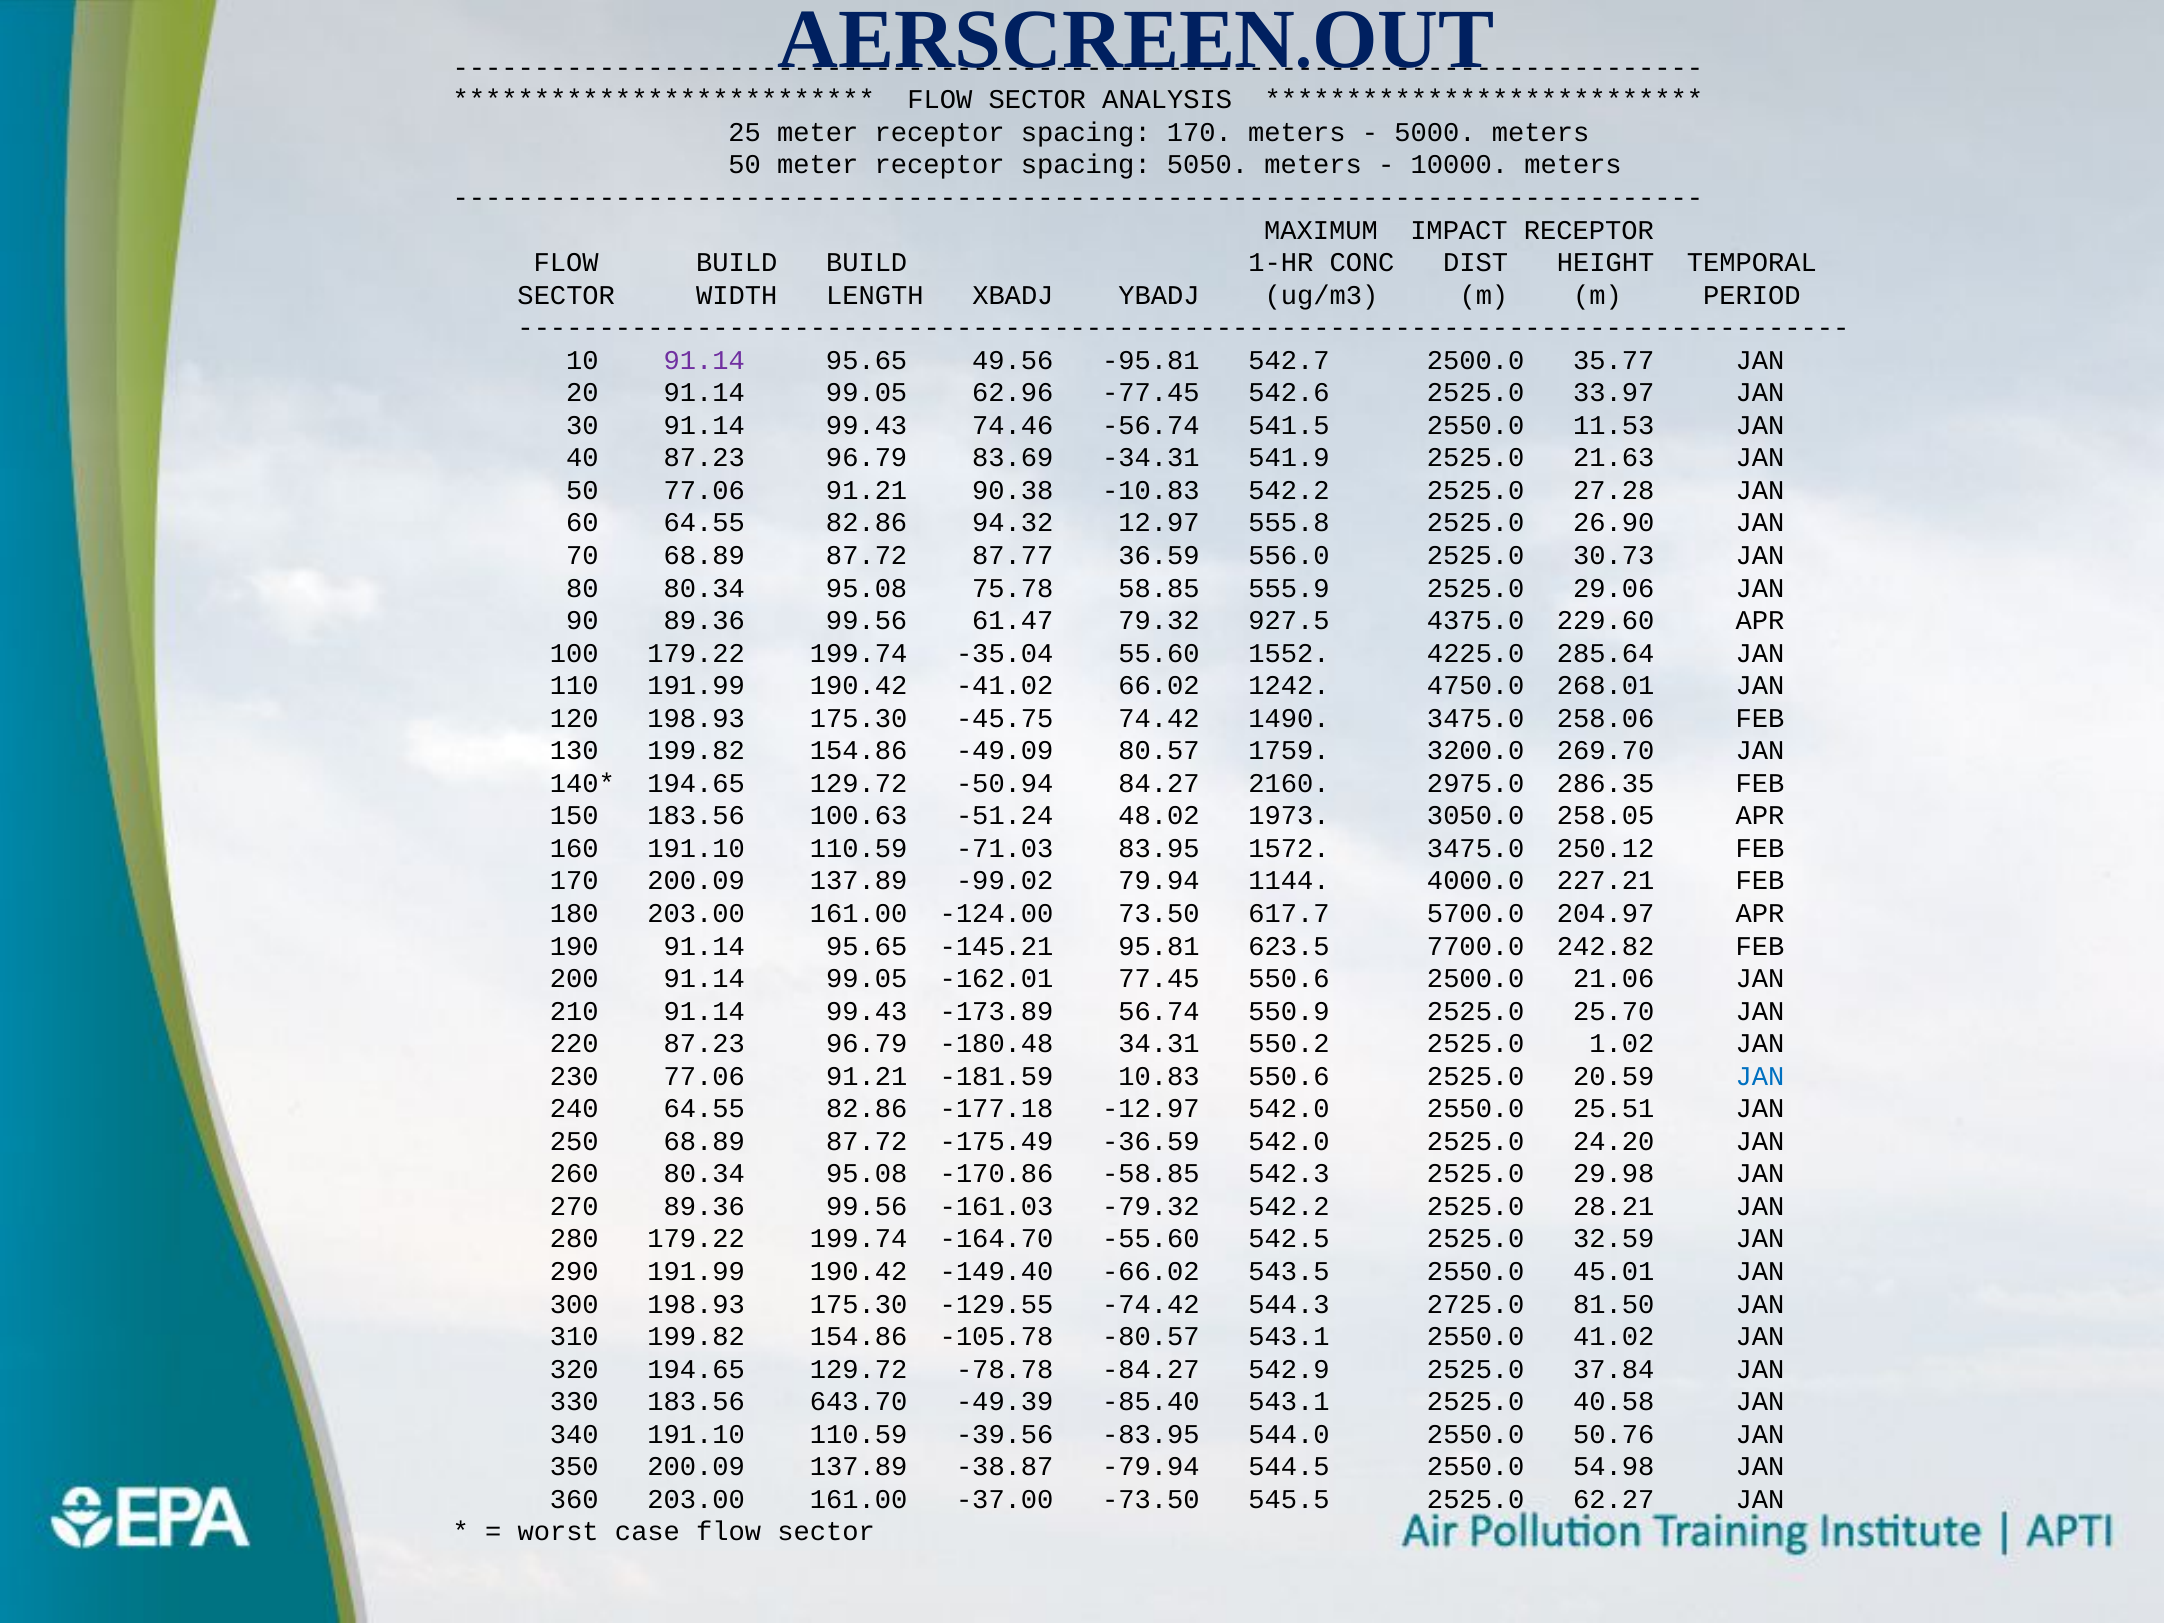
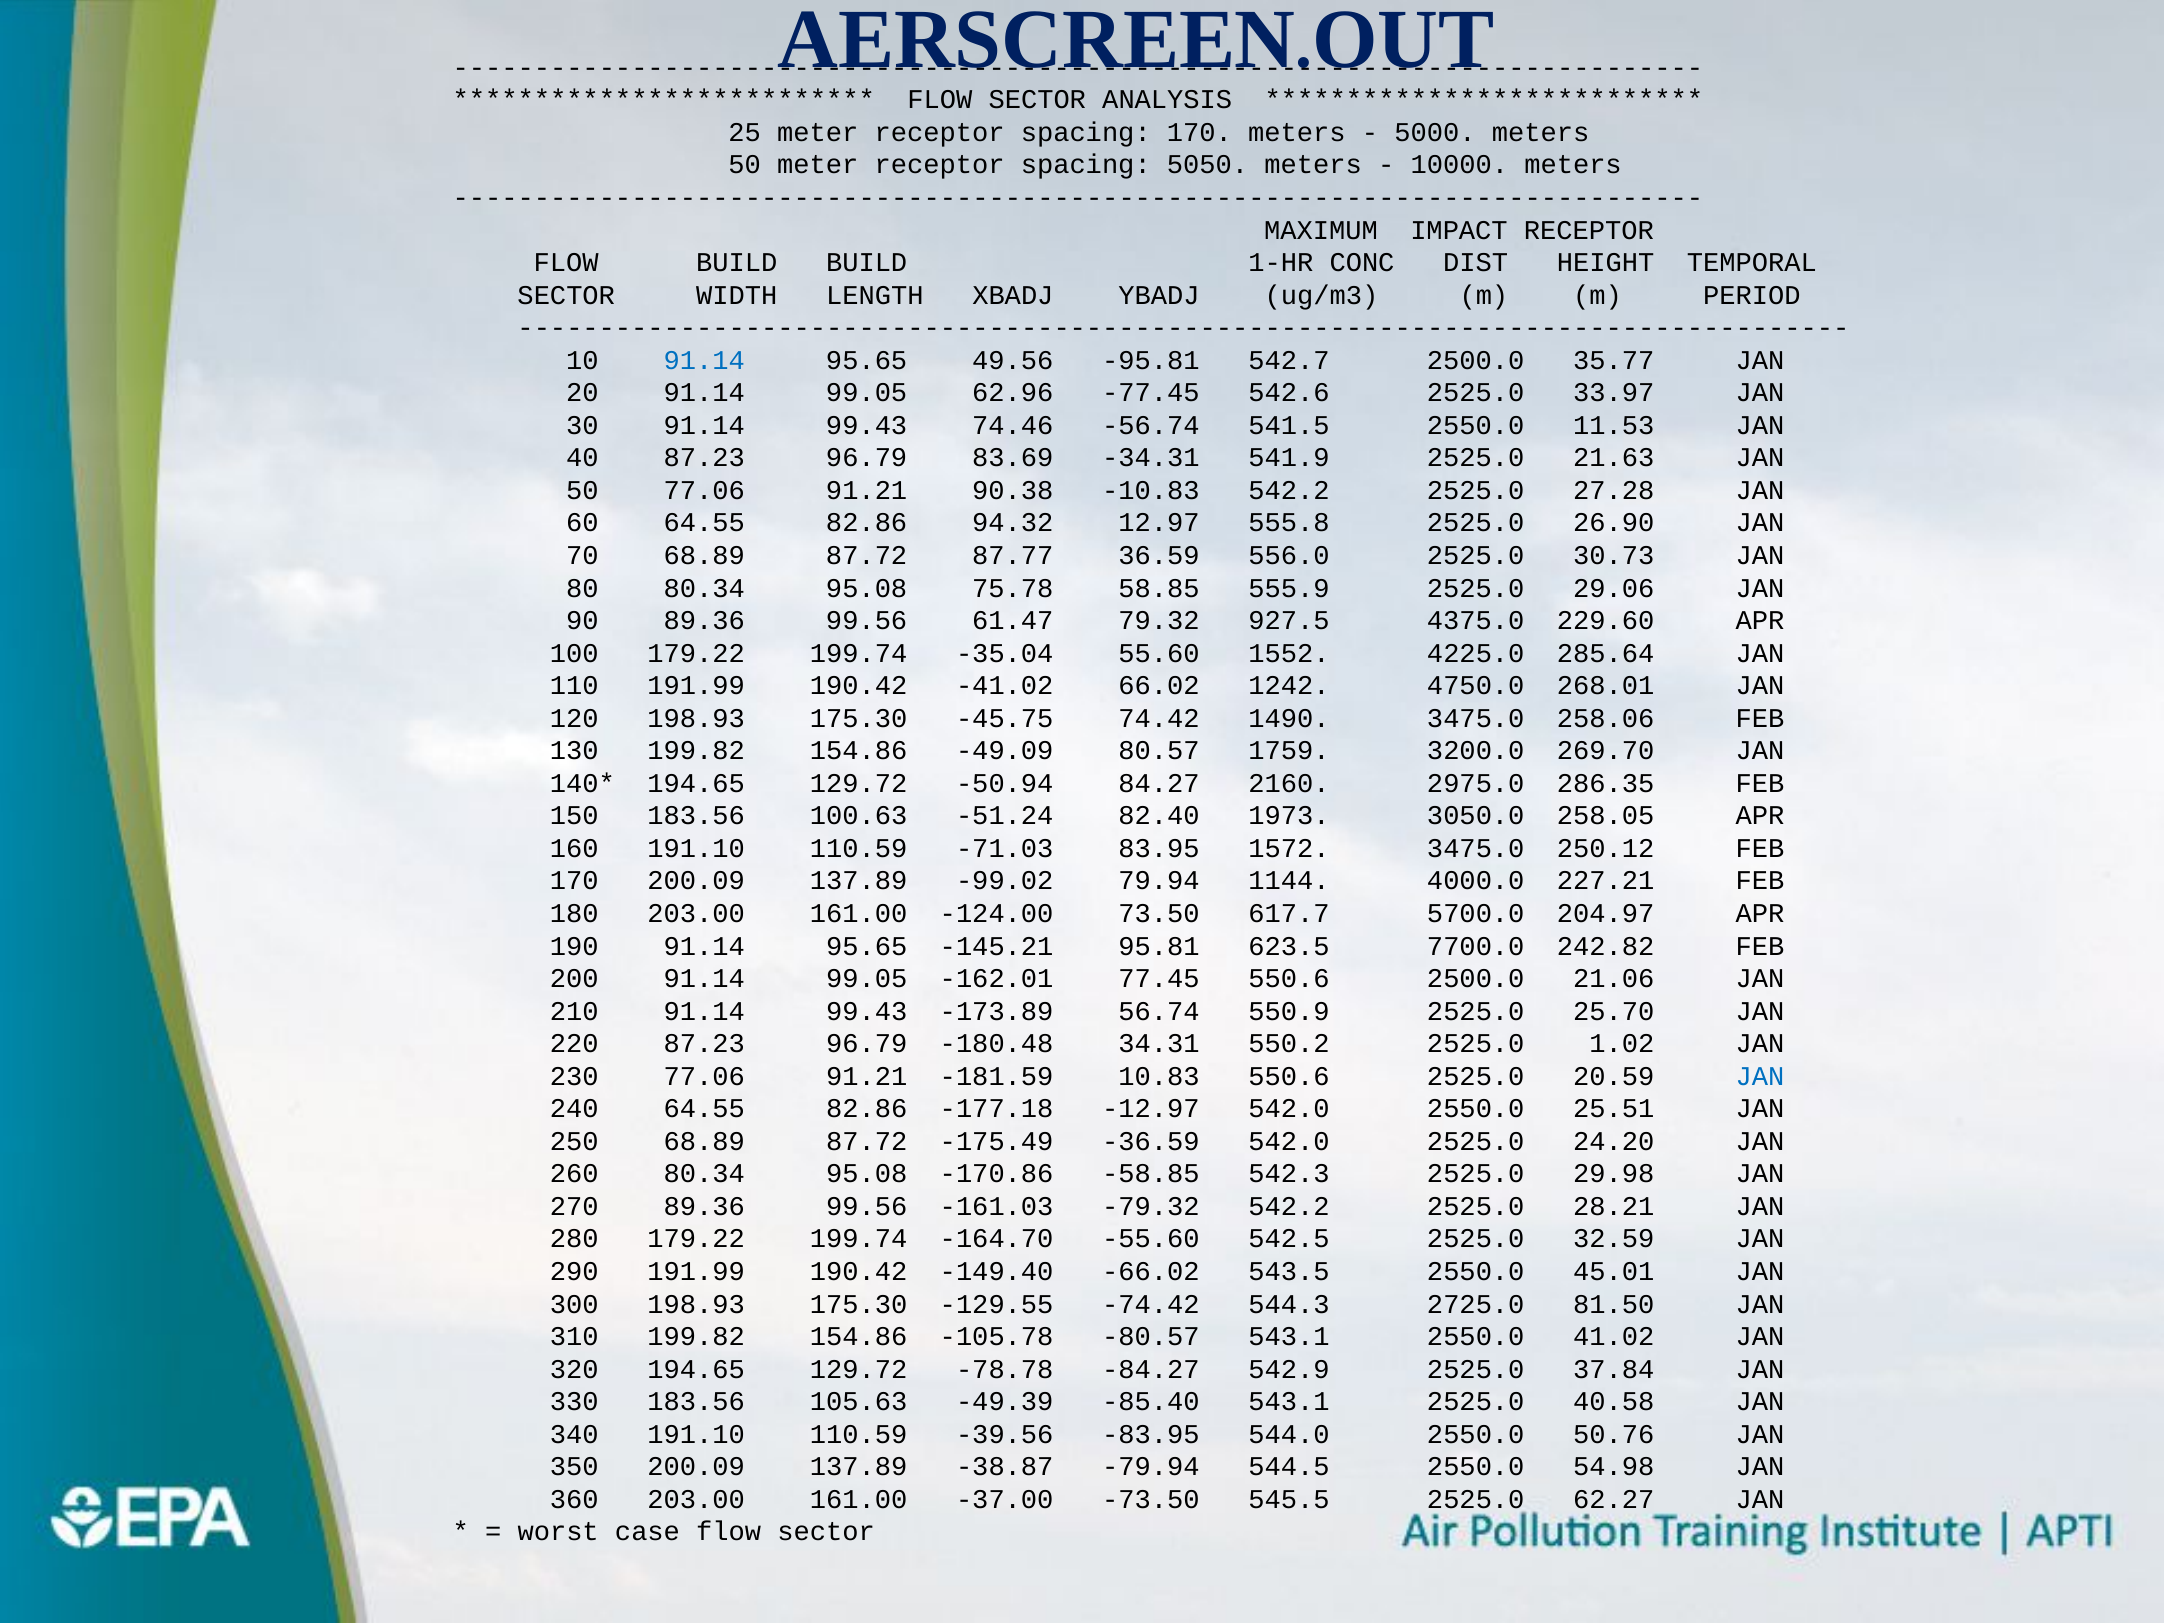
91.14 colour: purple -> blue (704, 360)
48.02: 48.02 -> 82.40 (1159, 816)
643.70: 643.70 -> 105.63 (859, 1402)
